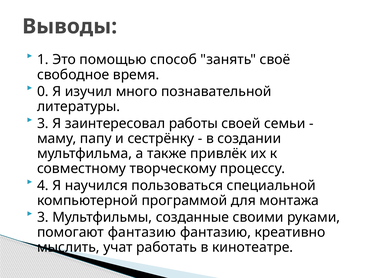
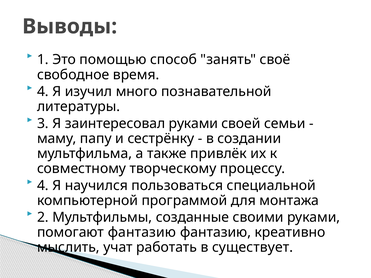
0: 0 -> 4 (43, 92)
заинтересовал работы: работы -> руками (193, 124)
3: 3 -> 2 (43, 218)
кинотеатре: кинотеатре -> существует (253, 248)
